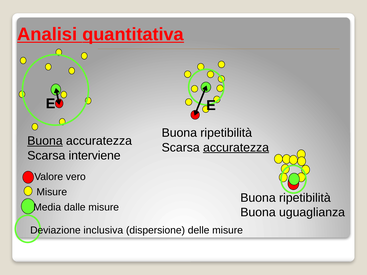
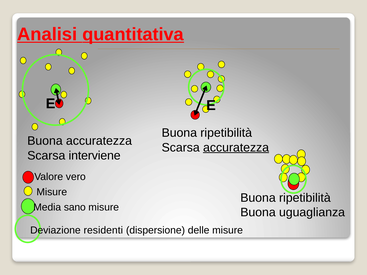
Buona underline: present -> none (45, 141)
dalle: dalle -> sano (75, 207)
inclusiva: inclusiva -> residenti (103, 230)
